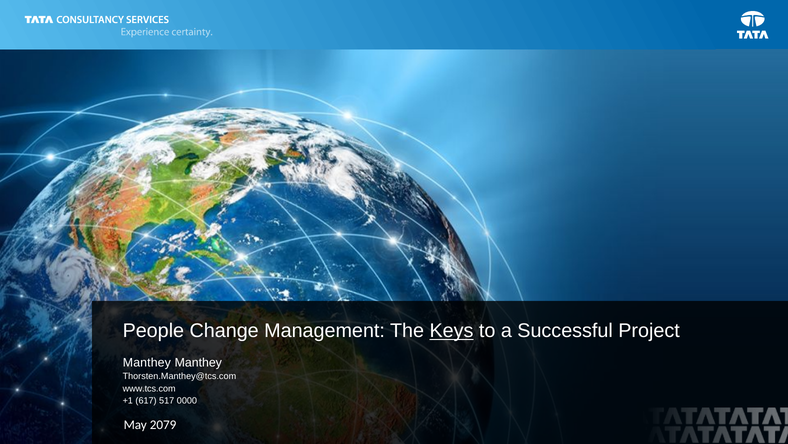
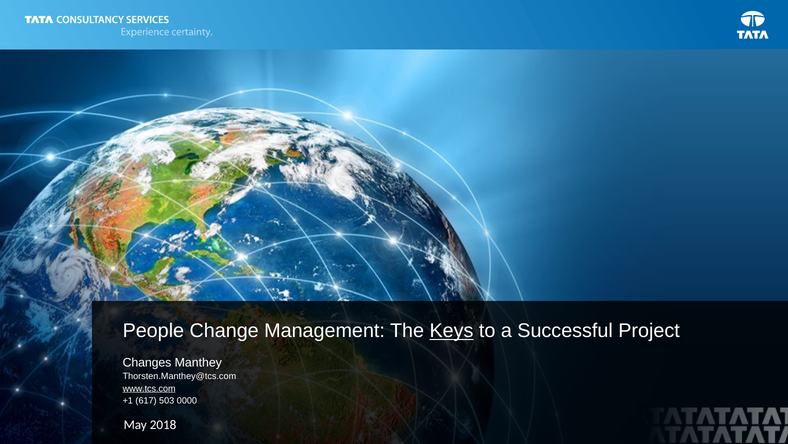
Manthey: Manthey -> Changes (147, 363)
www.tcs.com underline: none -> present (149, 389)
517: 517 -> 503 (167, 401)
2079: 2079 -> 2018 (163, 425)
